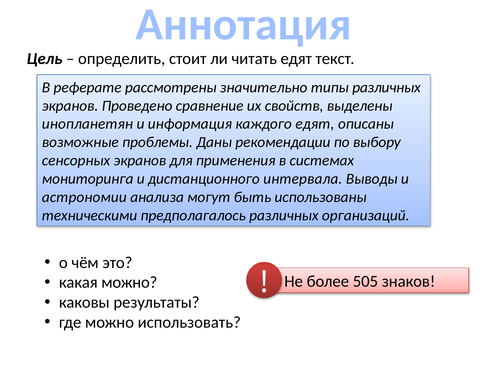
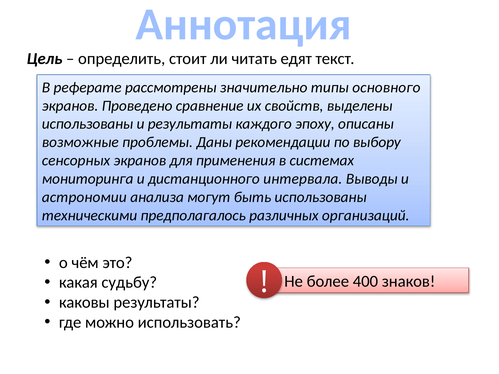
типы различных: различных -> основного (386, 87)
инопланетян: инопланетян -> использованы (88, 124)
и информация: информация -> результаты (190, 124)
каждого едят: едят -> эпоху (315, 124)
какая можно: можно -> судьбу (129, 283)
505: 505 -> 400 (365, 282)
